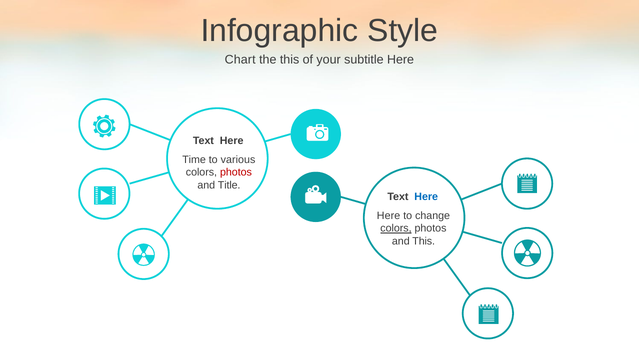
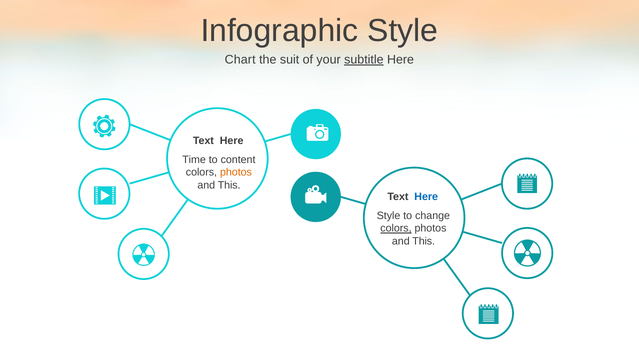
the this: this -> suit (290, 60)
subtitle underline: none -> present (364, 60)
various: various -> content (238, 160)
photos colour: red -> orange (236, 173)
Title: Title -> This (229, 185)
Here: Here -> Style (389, 216)
